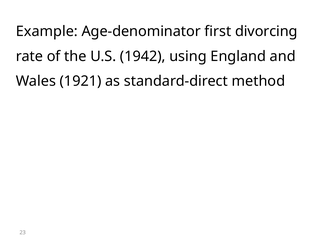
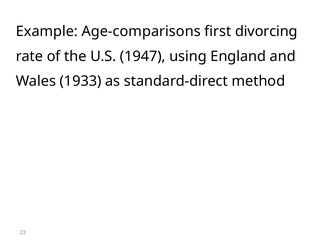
Age-denominator: Age-denominator -> Age-comparisons (141, 31)
1942: 1942 -> 1947 (143, 56)
1921: 1921 -> 1933 (81, 81)
